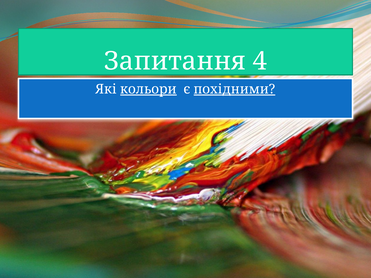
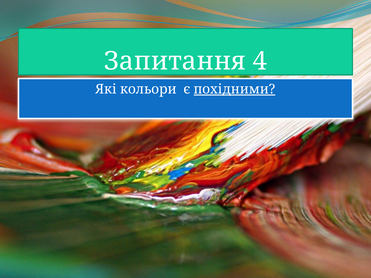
кольори underline: present -> none (148, 89)
